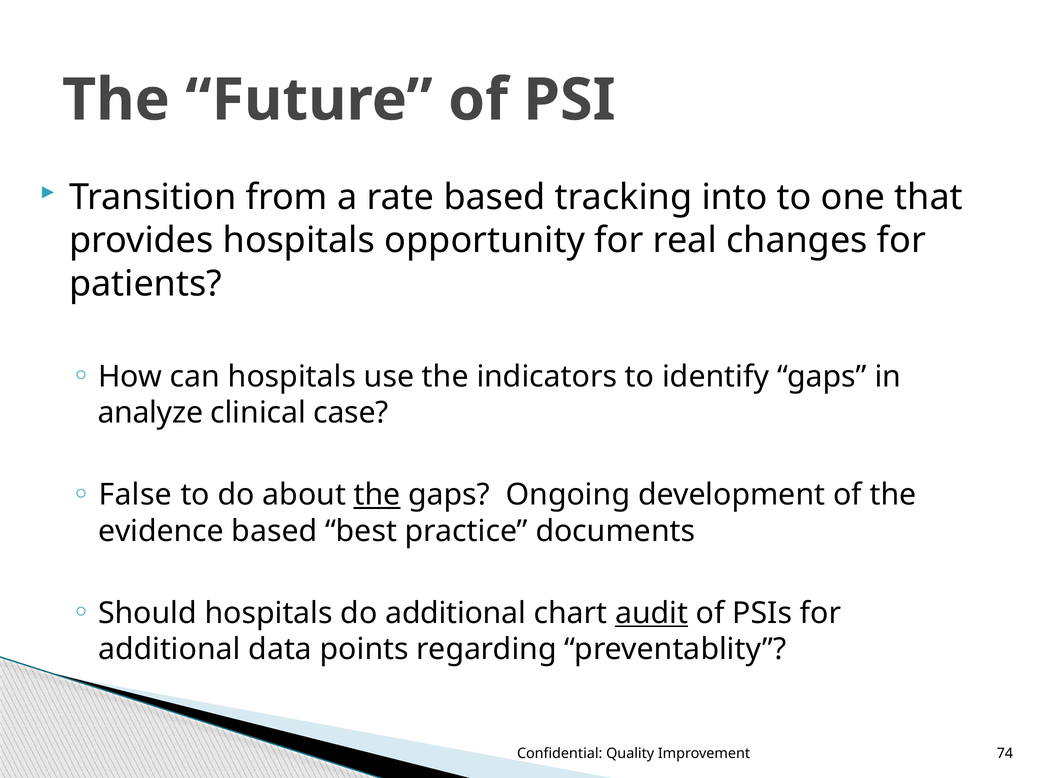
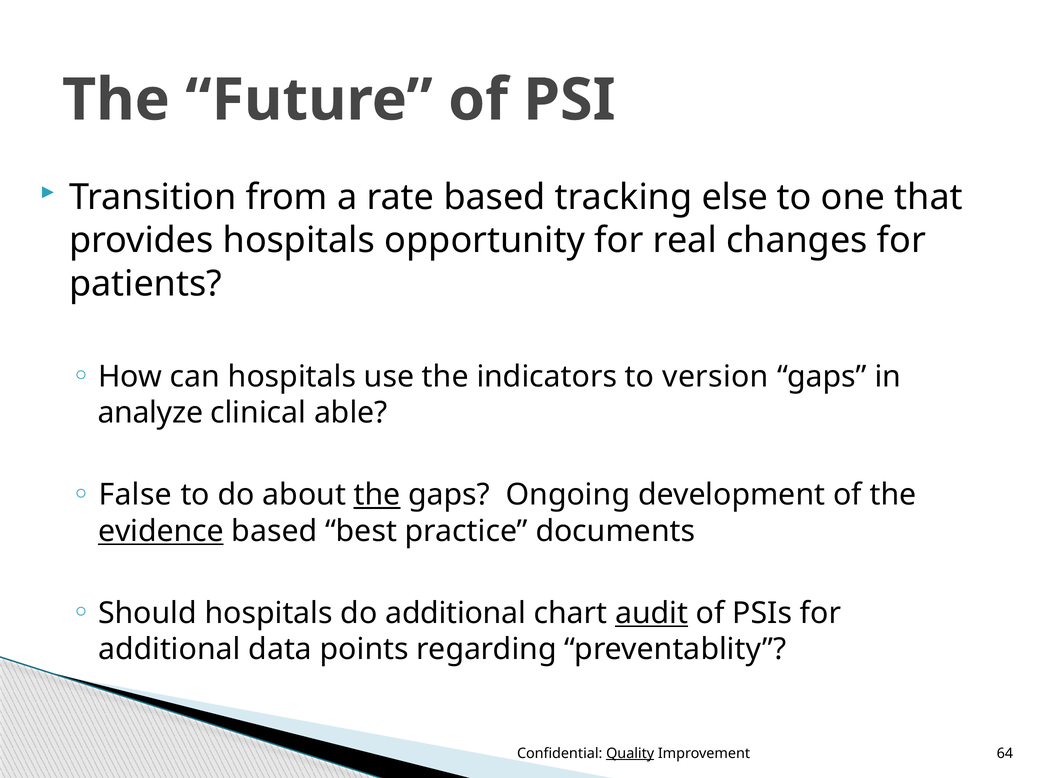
into: into -> else (735, 197)
identify: identify -> version (715, 377)
case: case -> able (351, 413)
evidence underline: none -> present (161, 532)
Quality underline: none -> present (630, 754)
74: 74 -> 64 (1005, 754)
